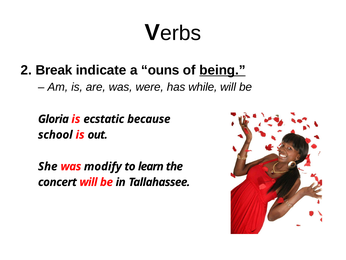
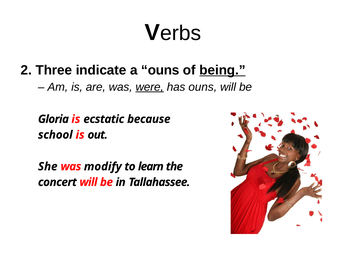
Break: Break -> Three (54, 70)
were underline: none -> present (150, 87)
has while: while -> ouns (203, 87)
